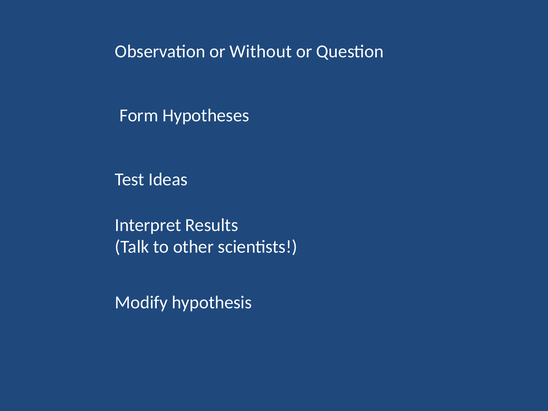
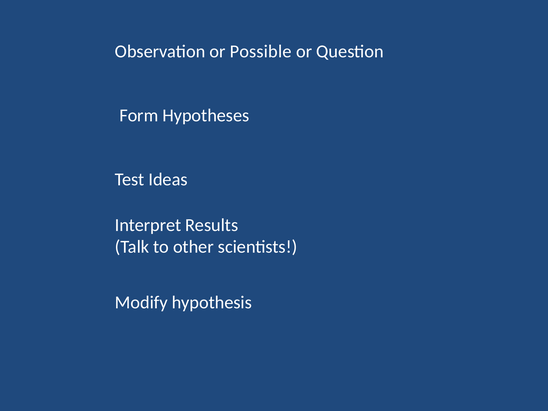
Without: Without -> Possible (261, 51)
